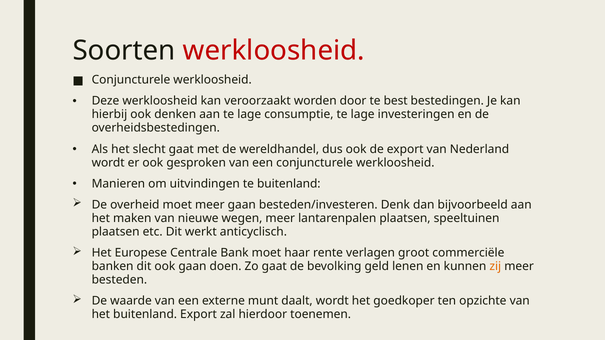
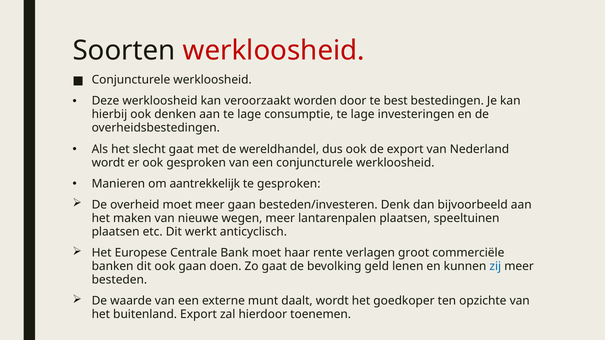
uitvindingen: uitvindingen -> aantrekkelijk (205, 184)
te buitenland: buitenland -> gesproken (289, 184)
zij colour: orange -> blue (495, 266)
